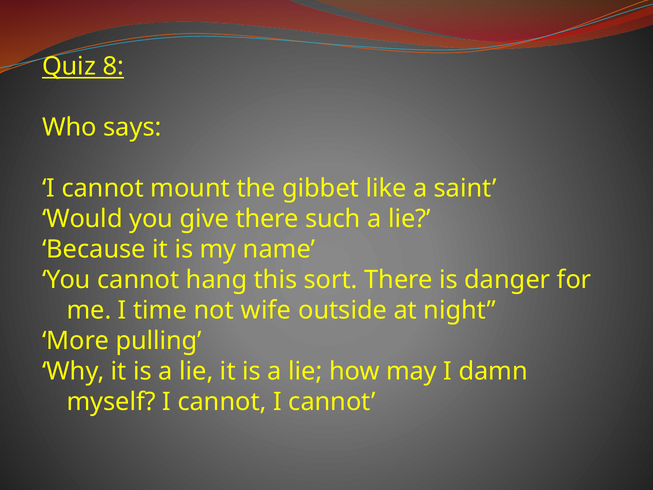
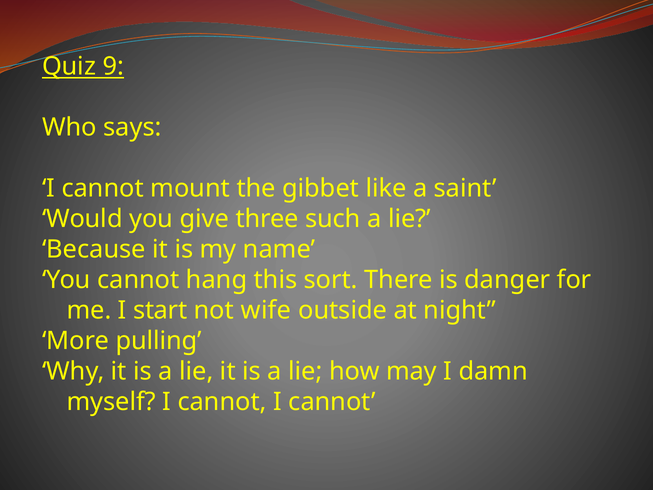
8: 8 -> 9 (113, 66)
give there: there -> three (267, 219)
time: time -> start (160, 310)
